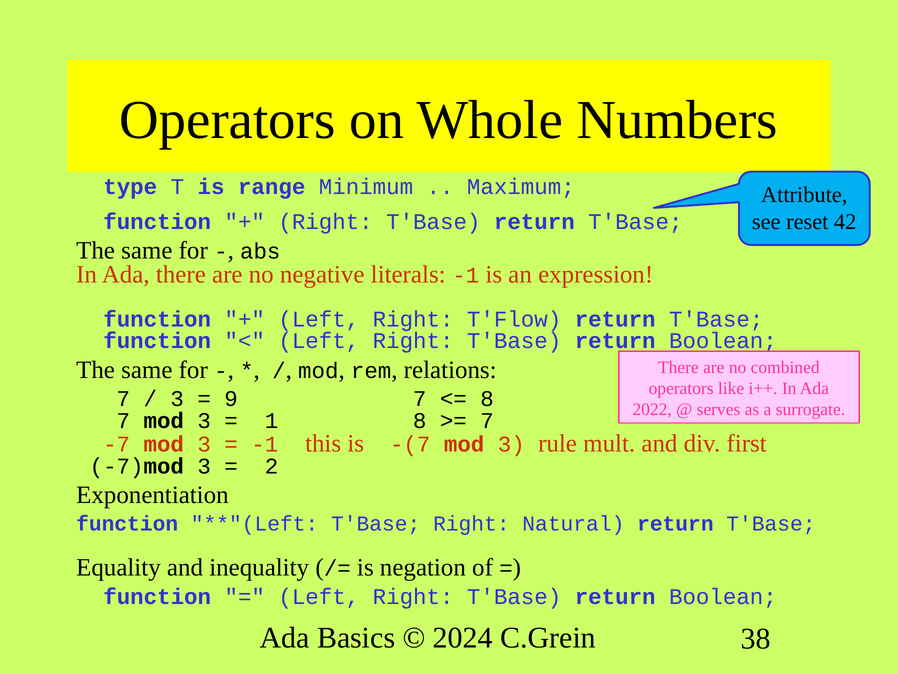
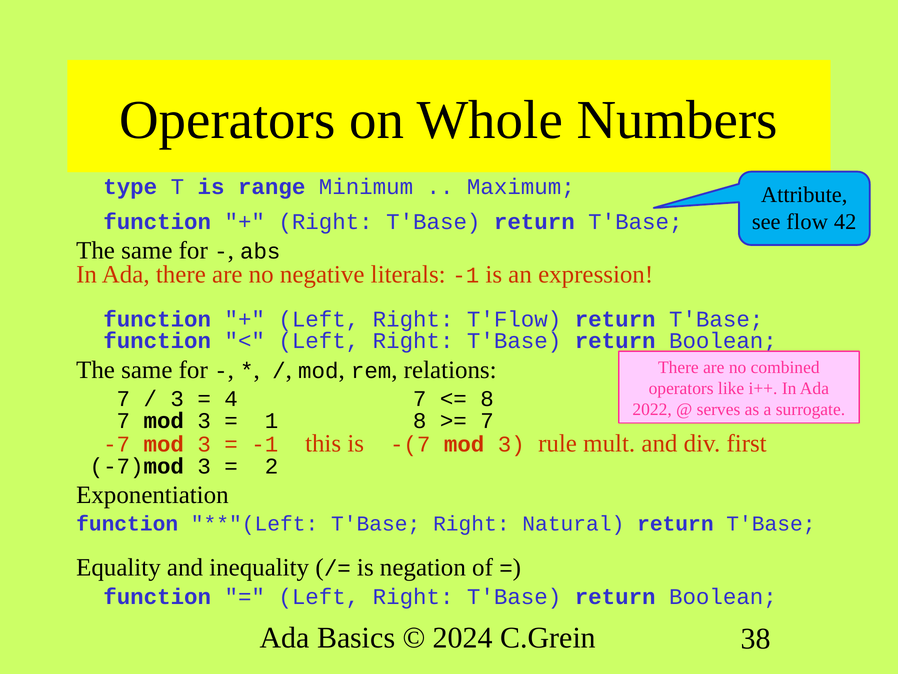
reset: reset -> flow (807, 222)
9: 9 -> 4 (231, 399)
